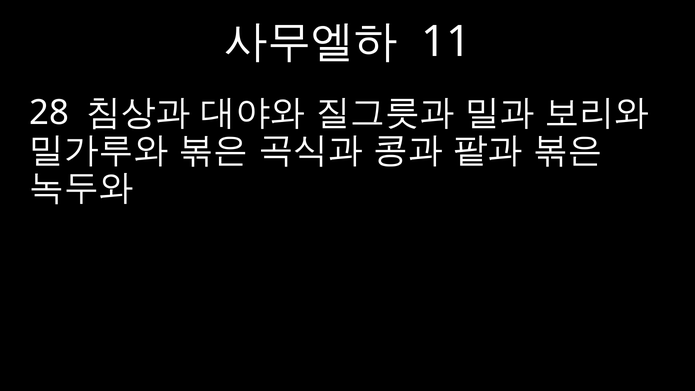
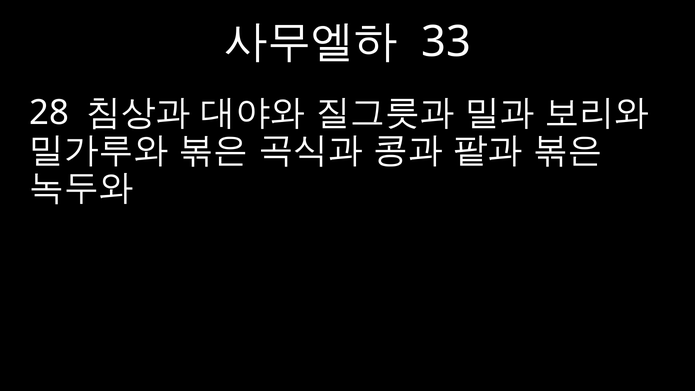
11: 11 -> 33 (446, 42)
